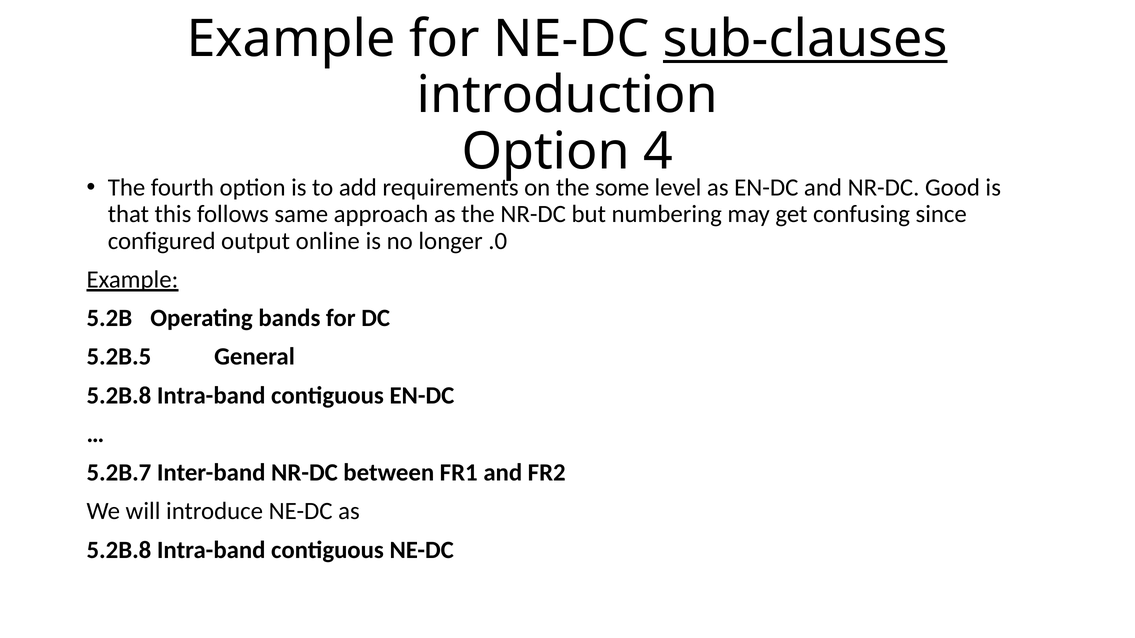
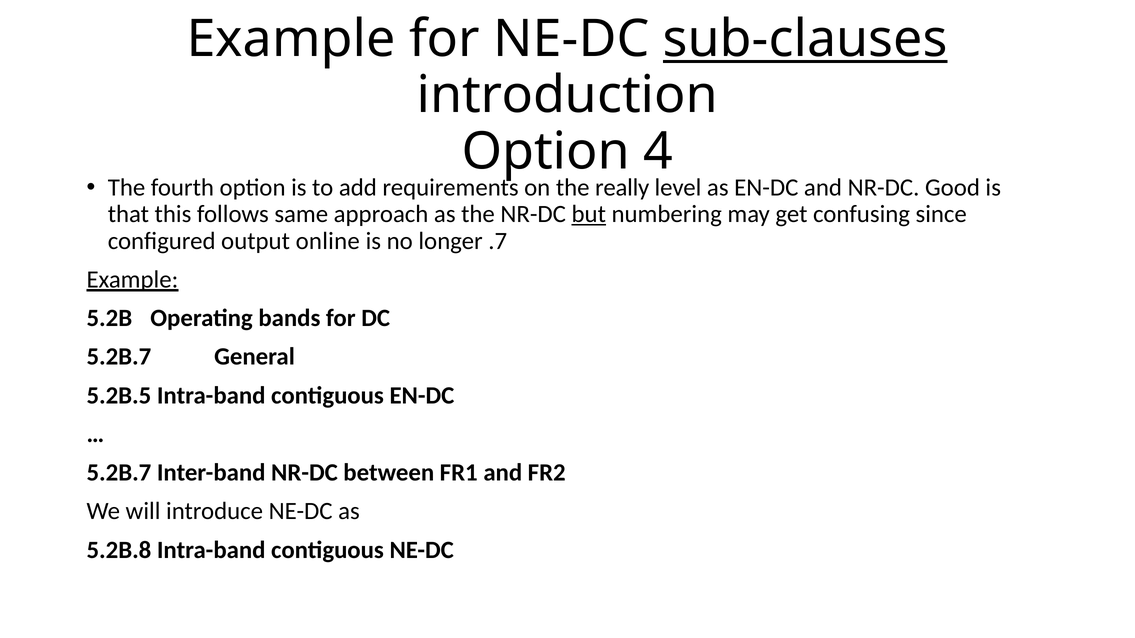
some: some -> really (622, 187)
but underline: none -> present (589, 214)
.0: .0 -> .7 (498, 241)
5.2B.5: 5.2B.5 -> 5.2B.7 (119, 357)
5.2B.8: 5.2B.8 -> 5.2B.5 (119, 396)
